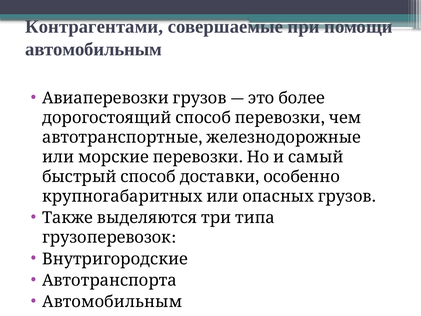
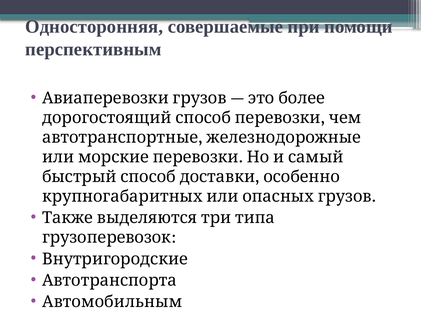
Контрагентами: Контрагентами -> Односторонняя (94, 27)
автомобильным: автомобильным -> перспективным (93, 49)
